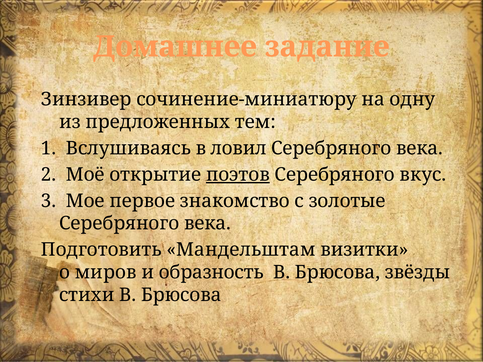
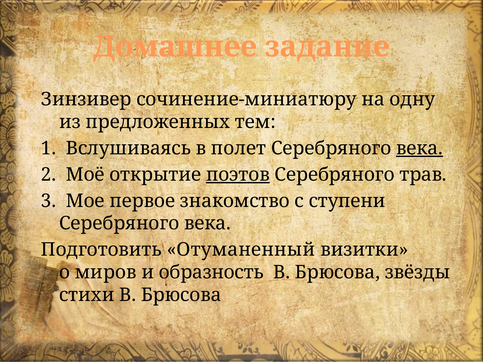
ловил: ловил -> полет (239, 148)
века underline: none -> present (420, 148)
вкус: вкус -> трав (423, 175)
золотые: золотые -> ступени (347, 201)
Мандельштам: Мандельштам -> Отуманенный (241, 250)
